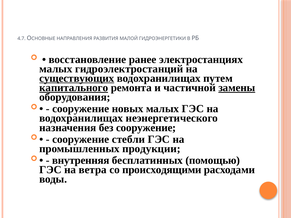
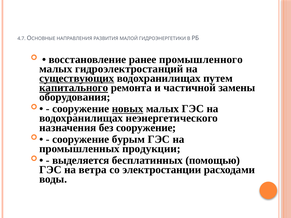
электростанциях: электростанциях -> промышленного (201, 59)
замены underline: present -> none (237, 88)
новых underline: none -> present (128, 109)
стебли: стебли -> бурым (128, 139)
внутренняя: внутренняя -> выделяется (81, 160)
происходящими: происходящими -> электростанции (162, 170)
